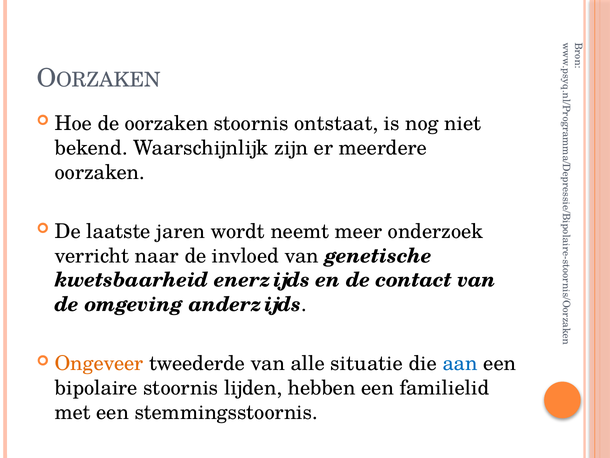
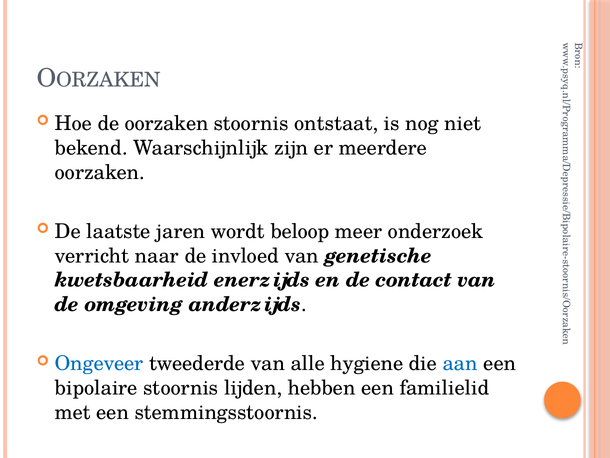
neemt: neemt -> beloop (300, 231)
Ongeveer colour: orange -> blue (99, 363)
situatie: situatie -> hygiene (367, 363)
